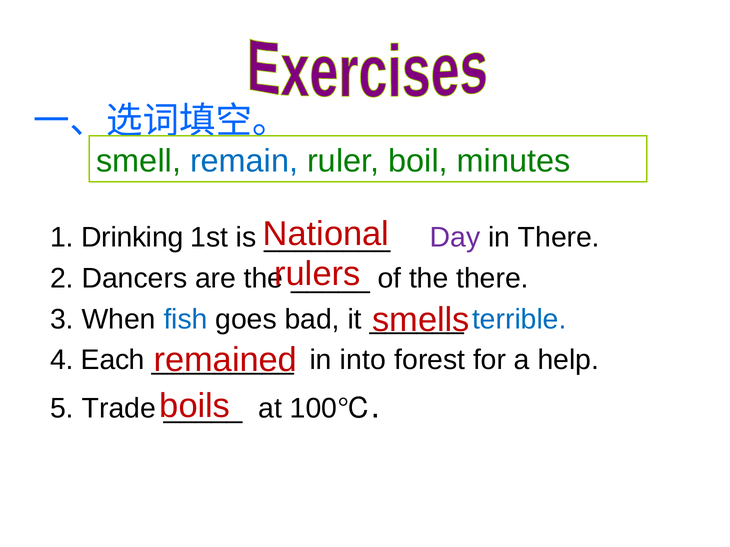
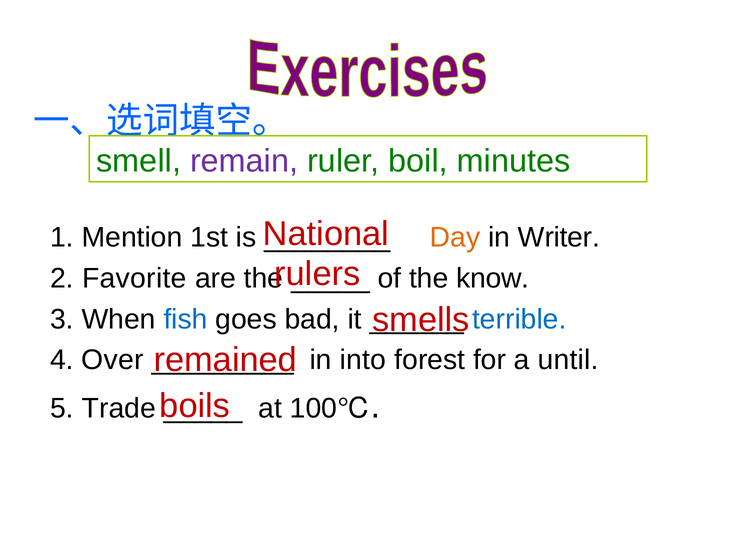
remain colour: blue -> purple (244, 161)
Drinking: Drinking -> Mention (132, 238)
Day colour: purple -> orange (455, 238)
in There: There -> Writer (559, 238)
Dancers: Dancers -> Favorite (134, 279)
the there: there -> know (493, 279)
Each: Each -> Over (113, 360)
help: help -> until (568, 360)
